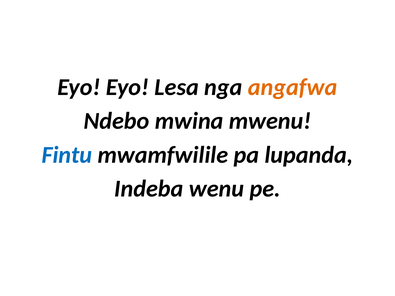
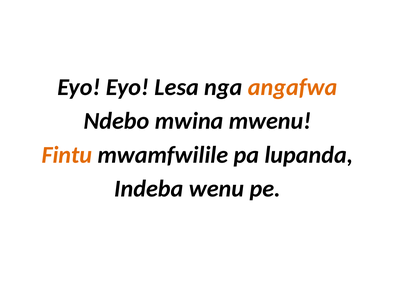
Fintu colour: blue -> orange (67, 155)
